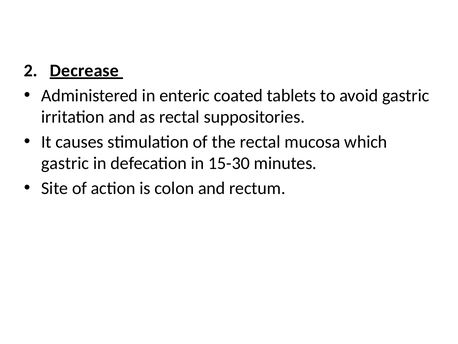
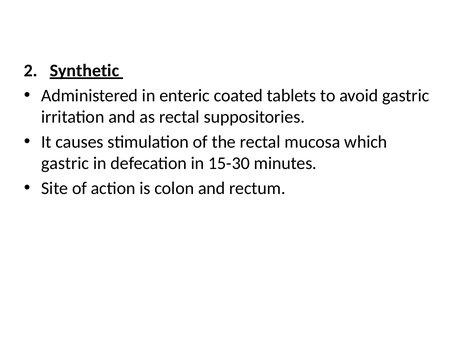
Decrease: Decrease -> Synthetic (84, 71)
